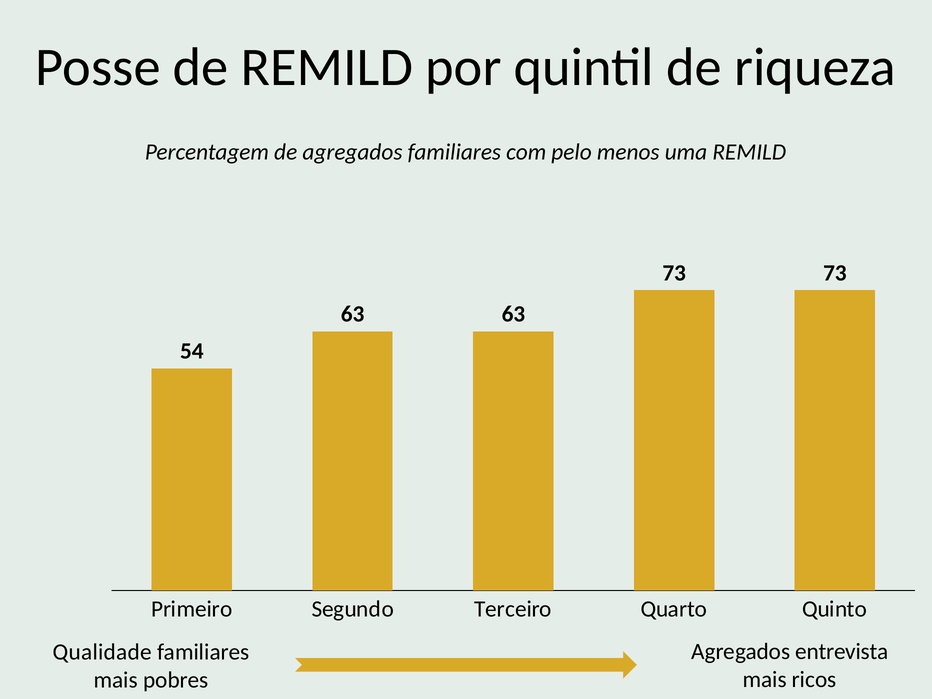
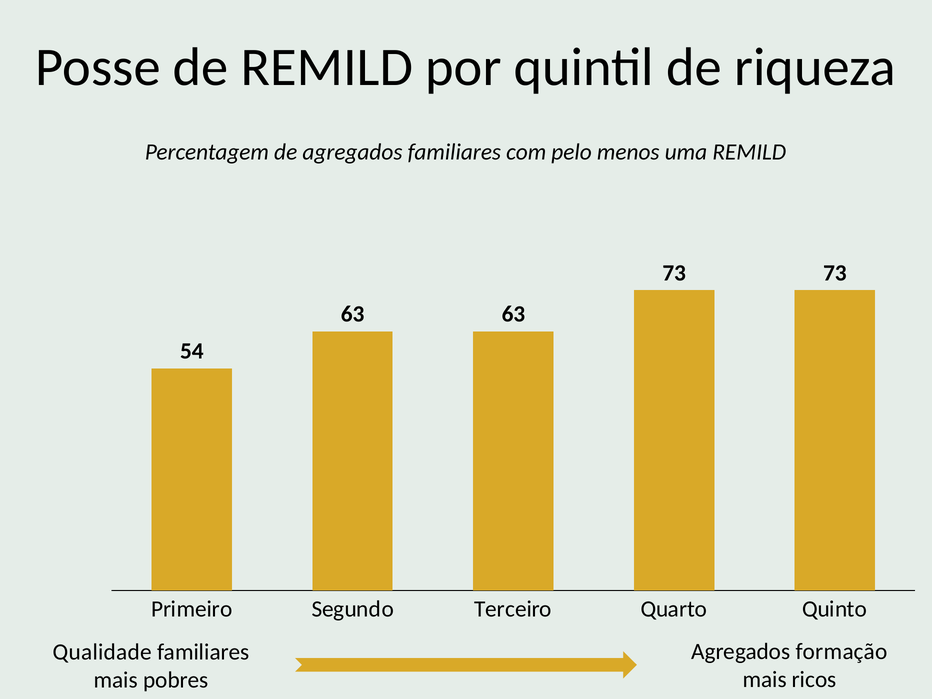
entrevista: entrevista -> formação (842, 652)
